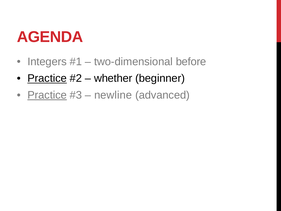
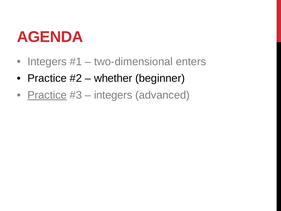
before: before -> enters (191, 62)
Practice underline: present -> none (47, 78)
newline: newline -> integers (113, 95)
